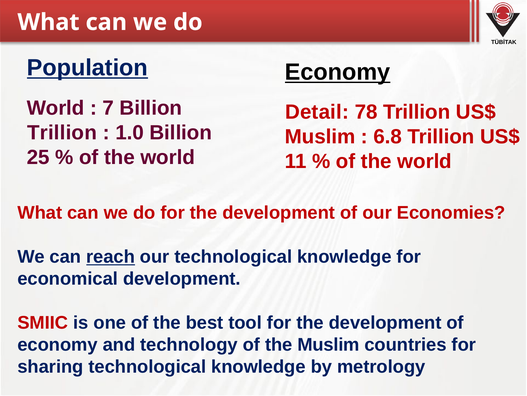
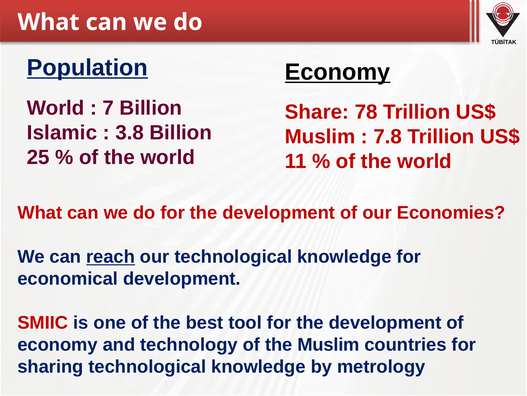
Detail: Detail -> Share (317, 112)
Trillion: Trillion -> Islamic (62, 132)
1.0: 1.0 -> 3.8 (130, 132)
6.8: 6.8 -> 7.8 (388, 137)
